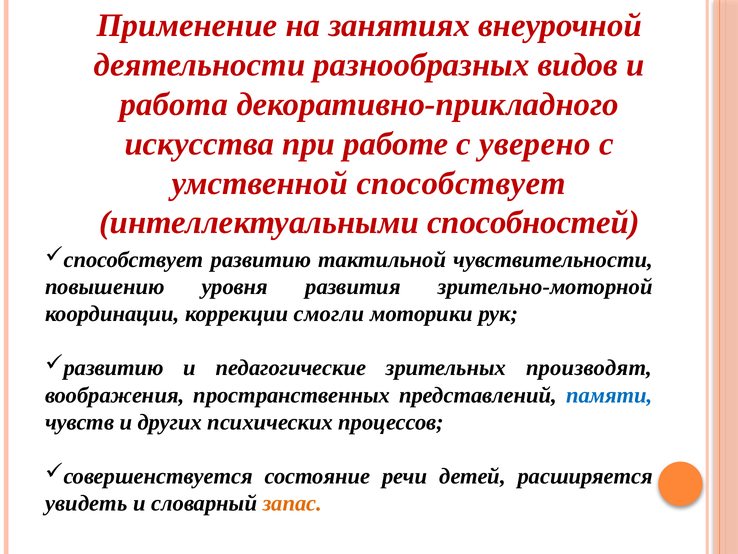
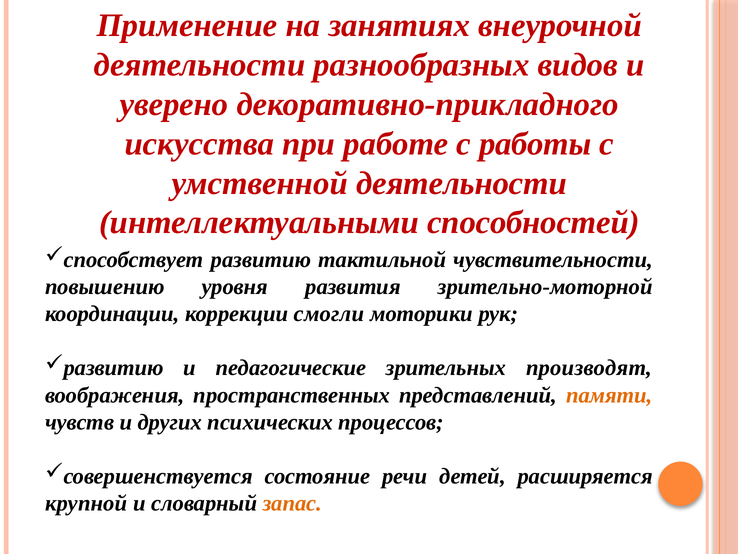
работа: работа -> уверено (174, 104)
уверено: уверено -> работы (535, 144)
умственной способствует: способствует -> деятельности (461, 183)
памяти colour: blue -> orange (609, 395)
увидеть: увидеть -> крупной (86, 503)
